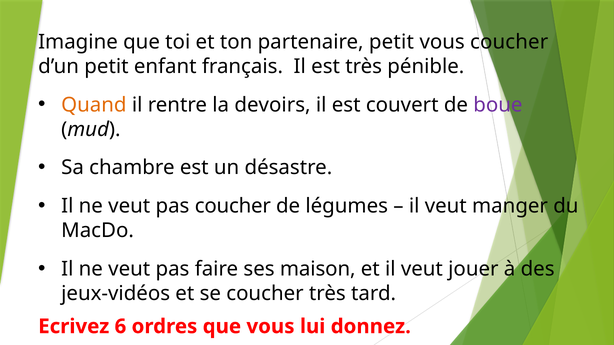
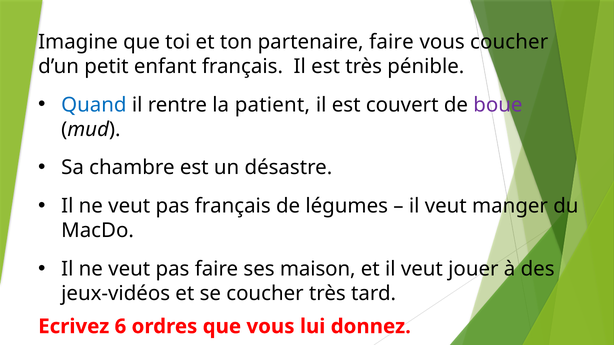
partenaire petit: petit -> faire (391, 42)
Quand colour: orange -> blue (94, 105)
devoirs: devoirs -> patient (272, 105)
pas coucher: coucher -> français (233, 206)
